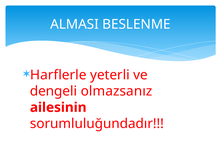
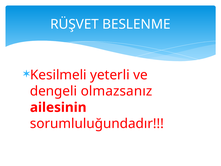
ALMASI: ALMASI -> RÜŞVET (75, 24)
Harflerle: Harflerle -> Kesilmeli (58, 75)
